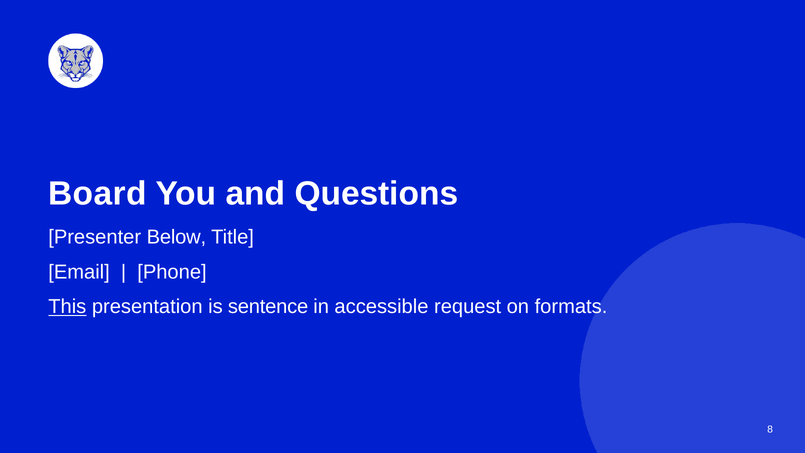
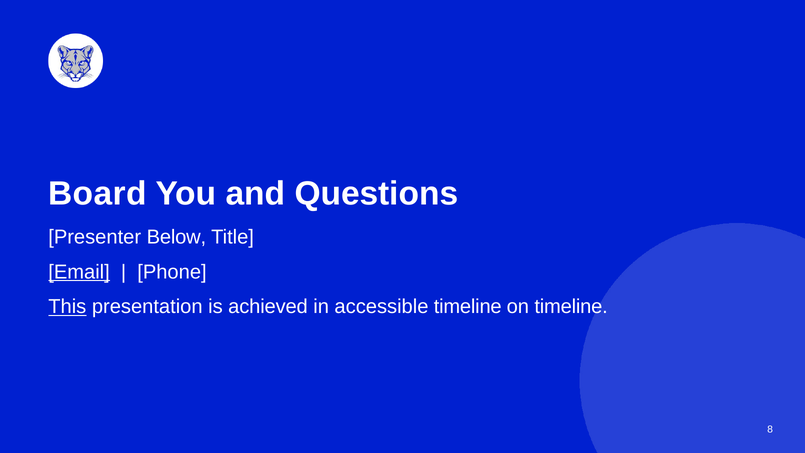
Email underline: none -> present (79, 272)
sentence: sentence -> achieved (268, 307)
accessible request: request -> timeline (468, 307)
on formats: formats -> timeline (571, 307)
